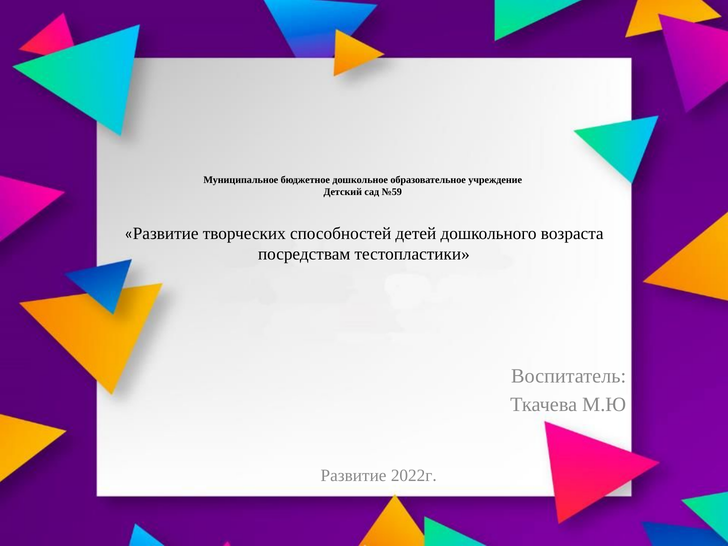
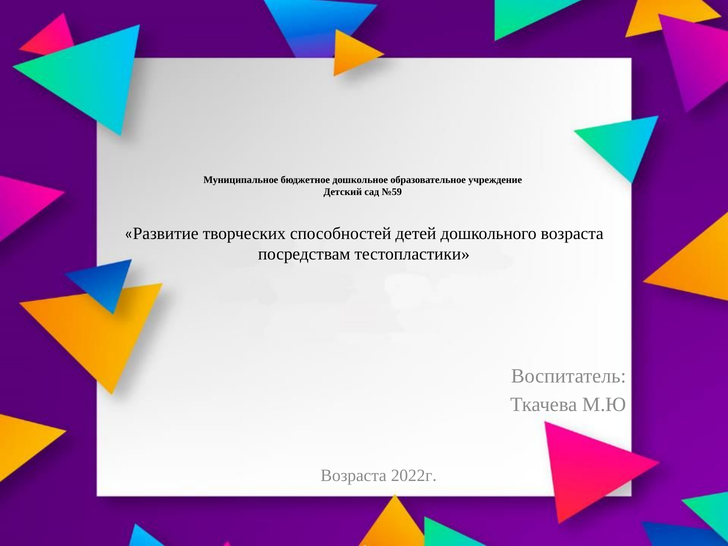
Развитие: Развитие -> Возраста (354, 476)
